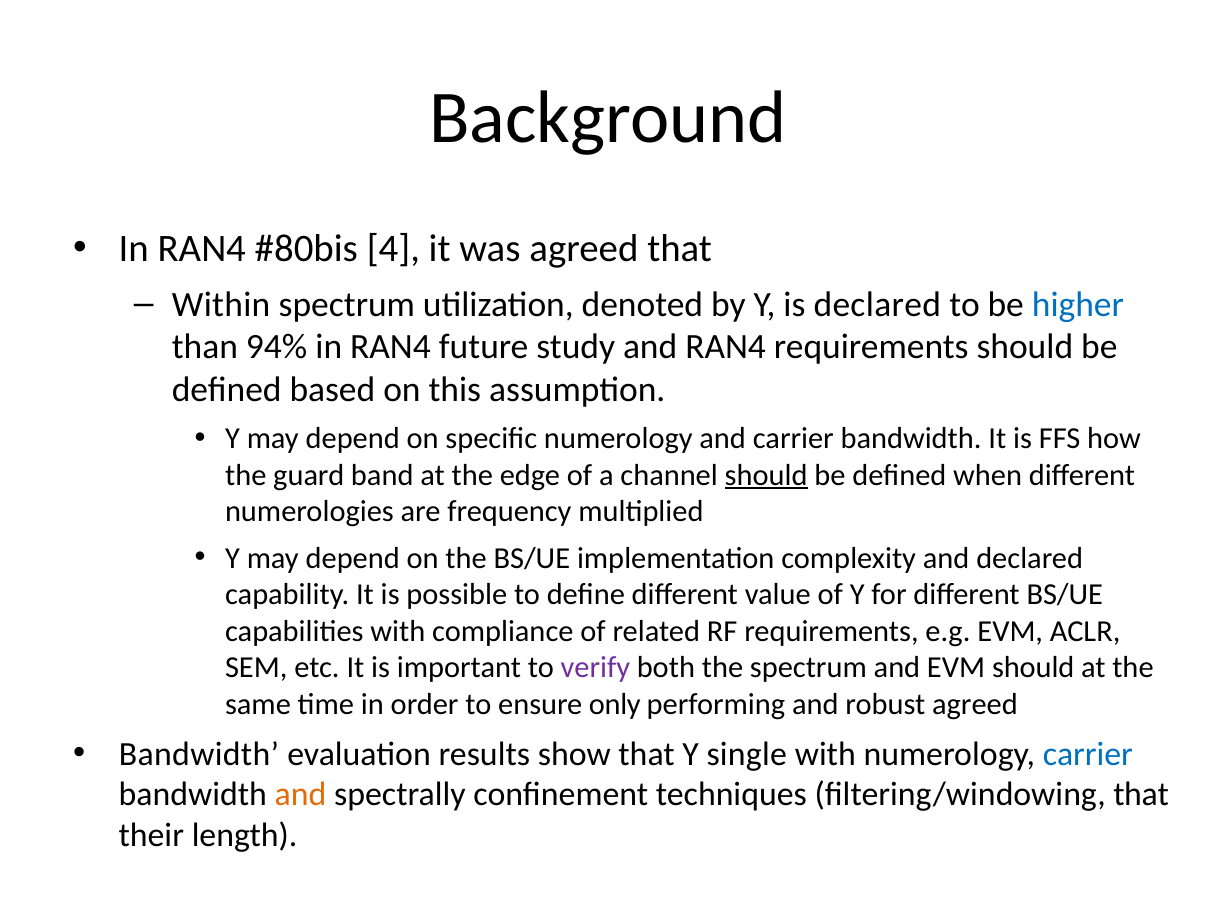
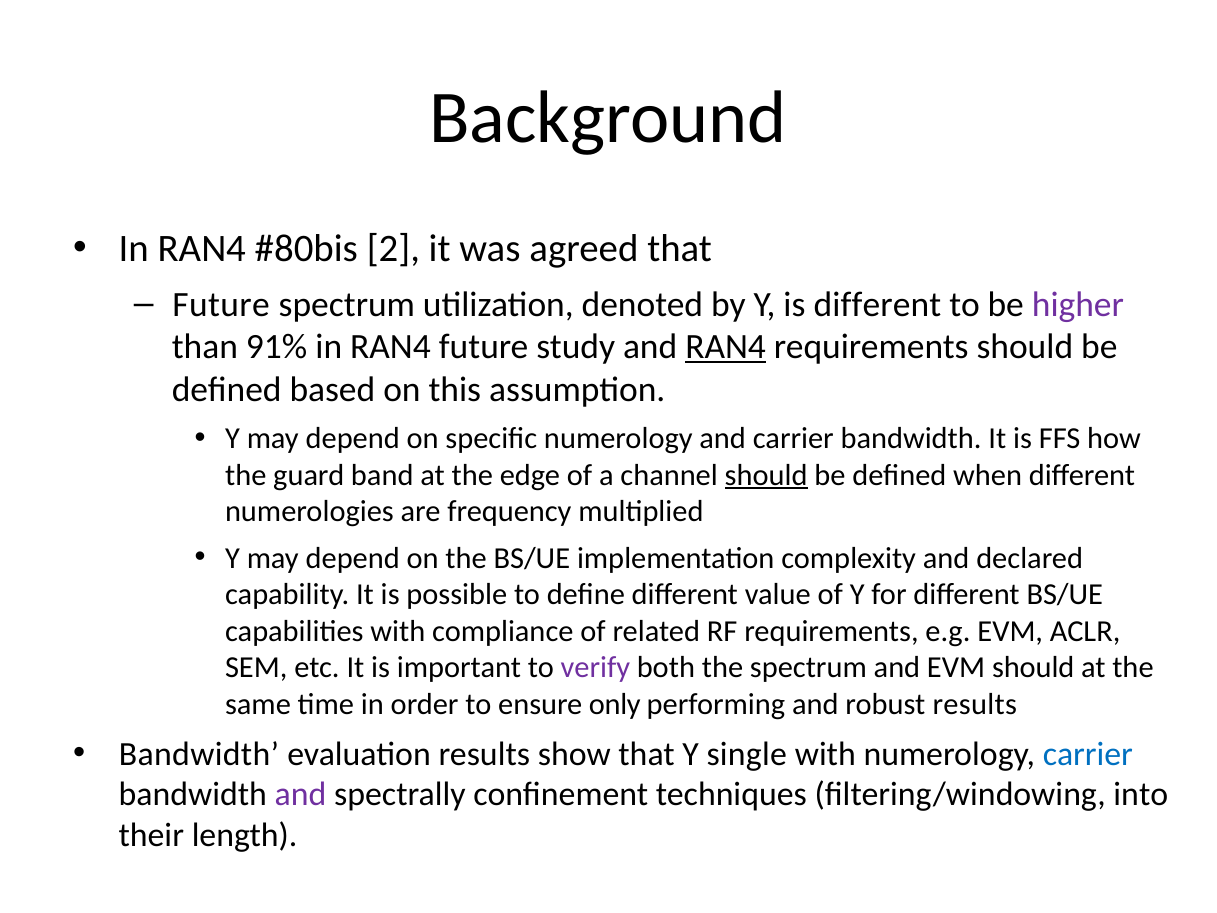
4: 4 -> 2 (393, 249)
Within: Within -> Future (221, 304)
is declared: declared -> different (877, 304)
higher colour: blue -> purple (1078, 304)
94%: 94% -> 91% (277, 347)
RAN4 underline: none -> present (726, 347)
robust agreed: agreed -> results (975, 704)
and colour: orange -> purple (301, 794)
filtering/windowing that: that -> into (1141, 794)
